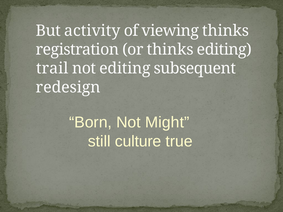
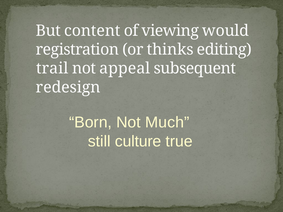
activity: activity -> content (92, 31)
viewing thinks: thinks -> would (226, 31)
not editing: editing -> appeal (125, 68)
Might: Might -> Much (167, 123)
